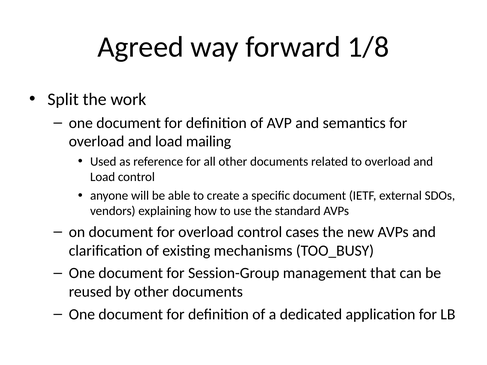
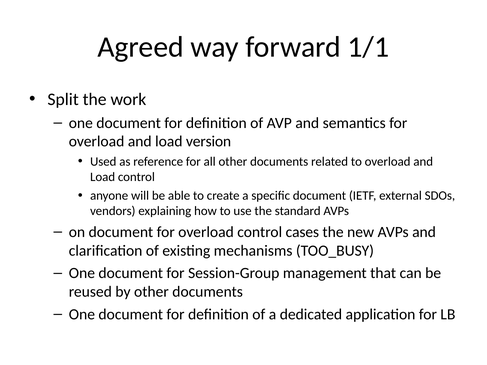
1/8: 1/8 -> 1/1 (368, 47)
mailing: mailing -> version (209, 142)
